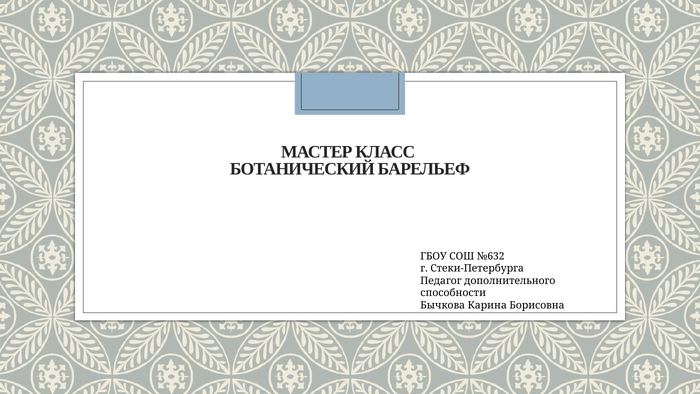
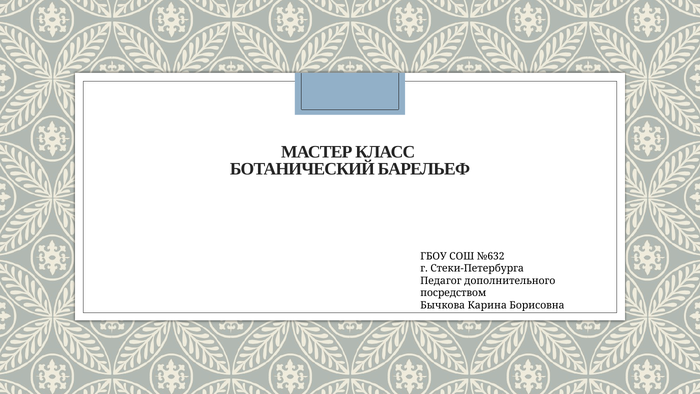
способности: способности -> посредством (453, 293)
